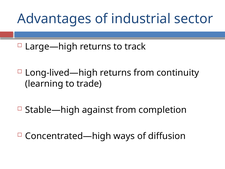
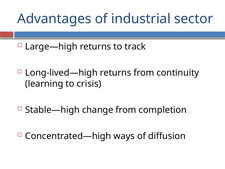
trade: trade -> crisis (89, 84)
against: against -> change (98, 110)
